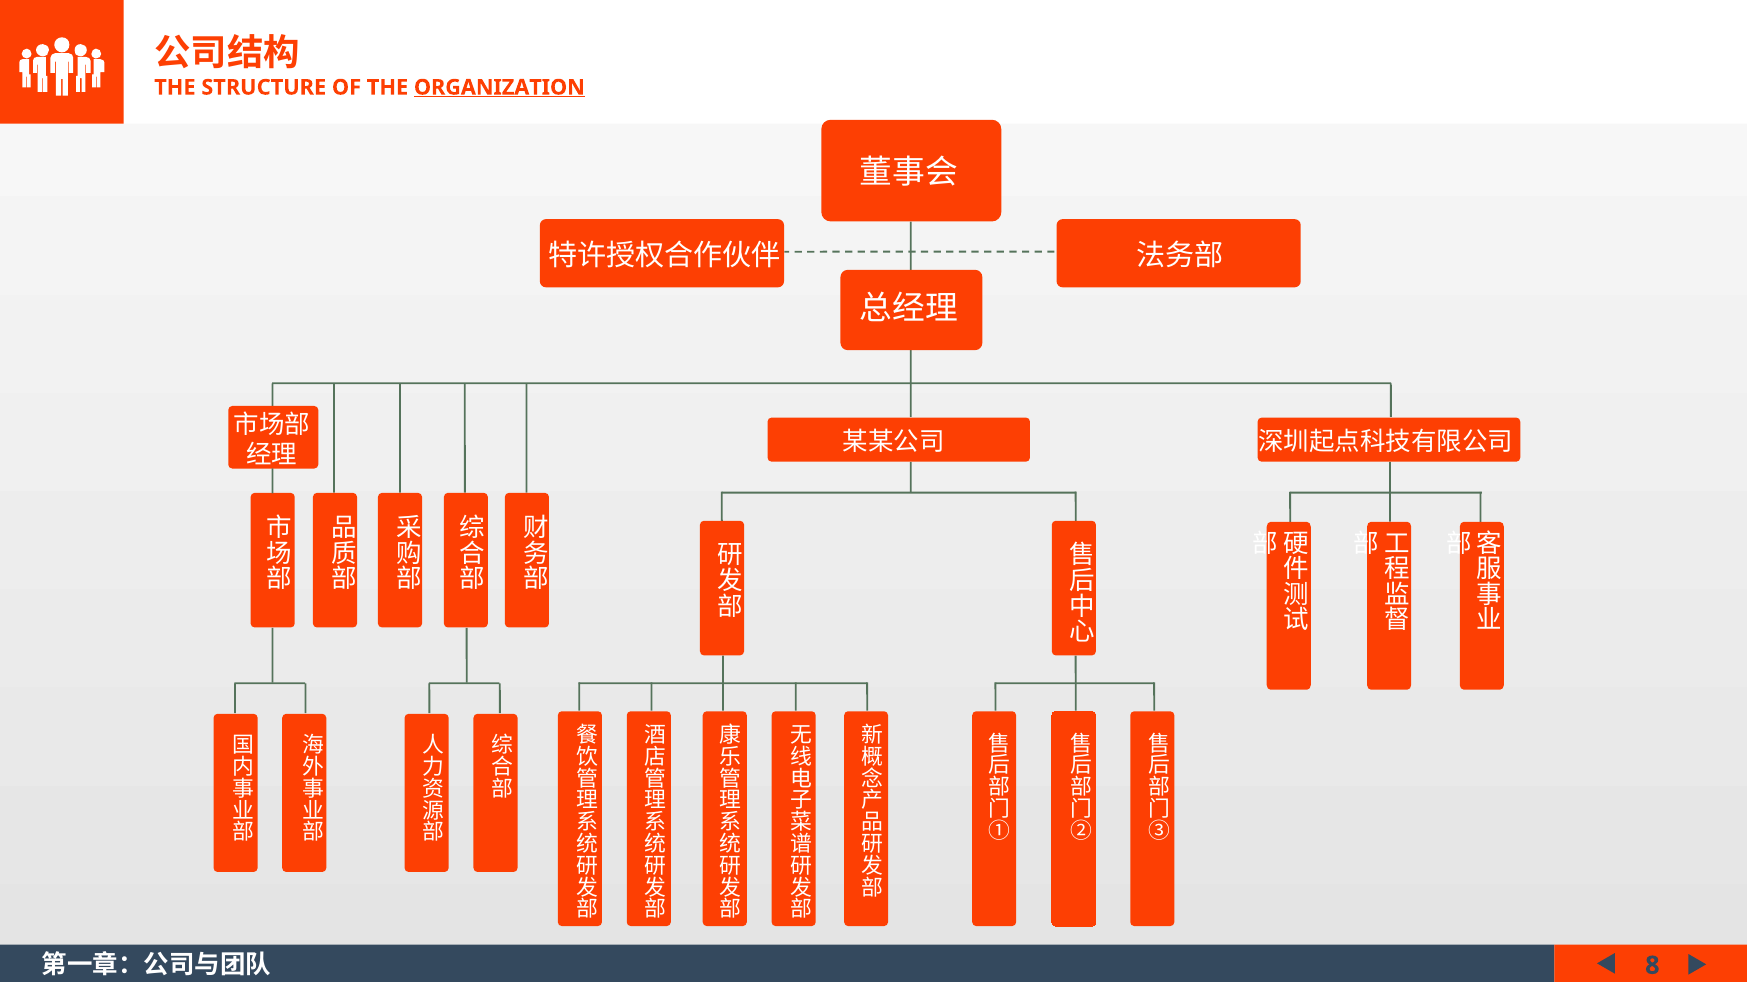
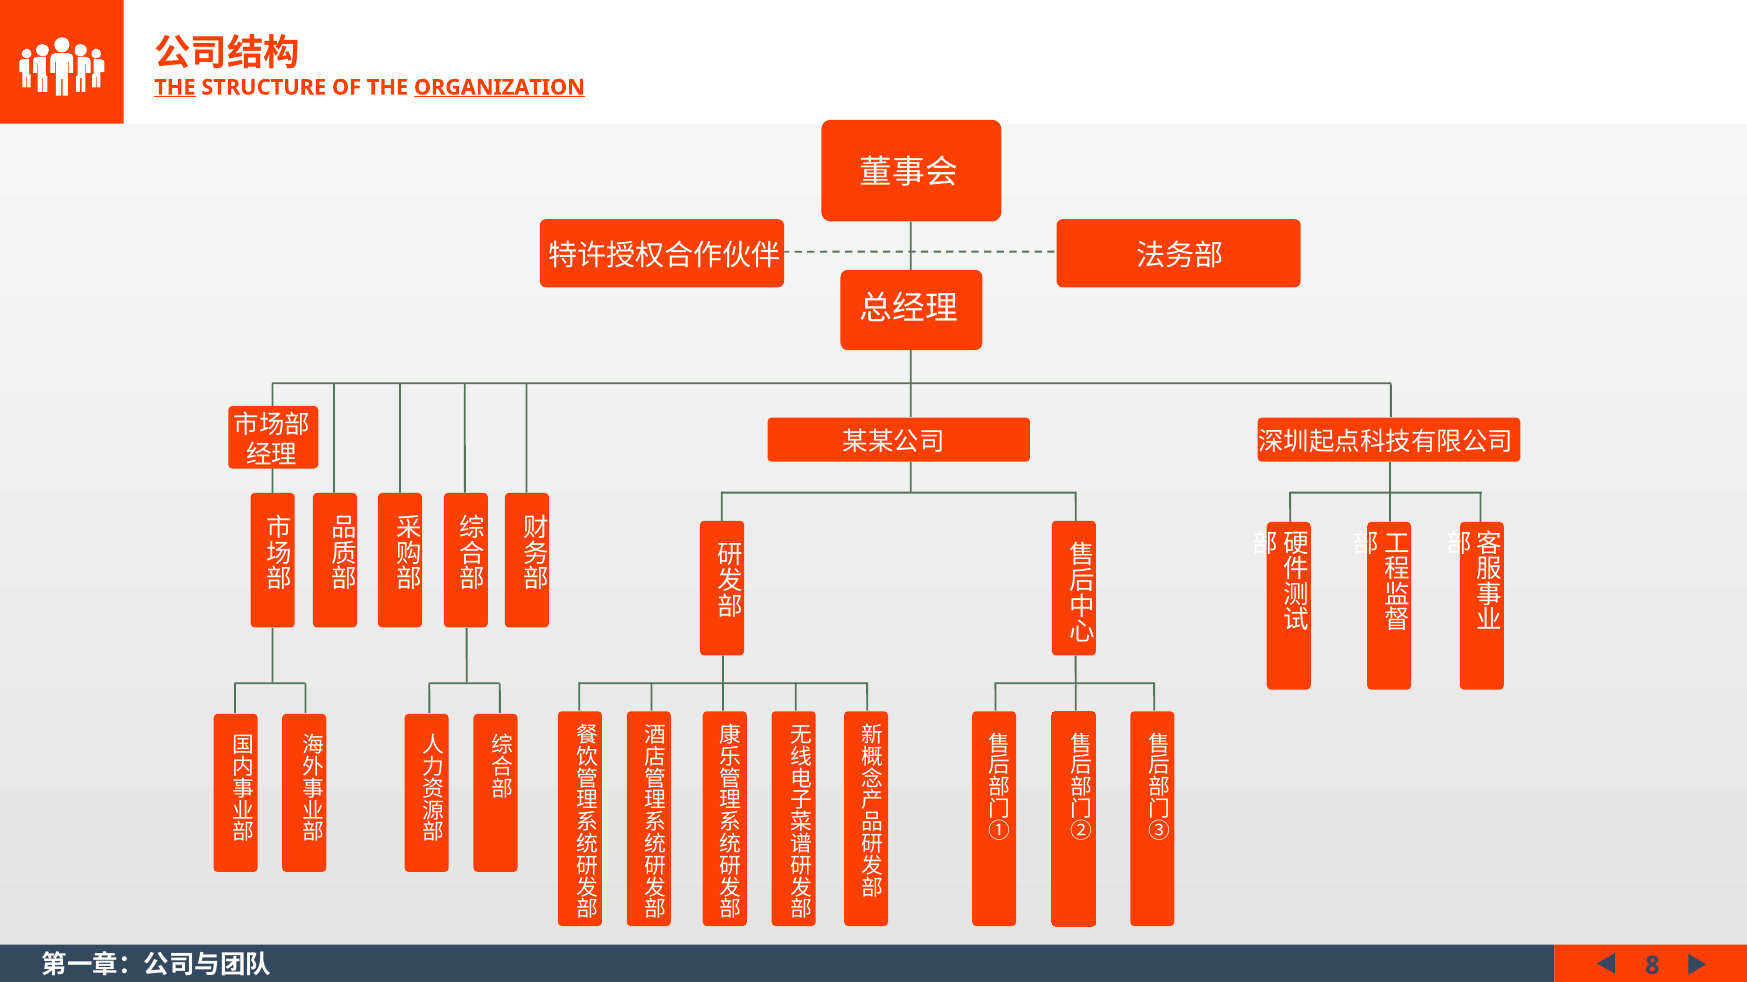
THE underline: none -> present (175, 87)
